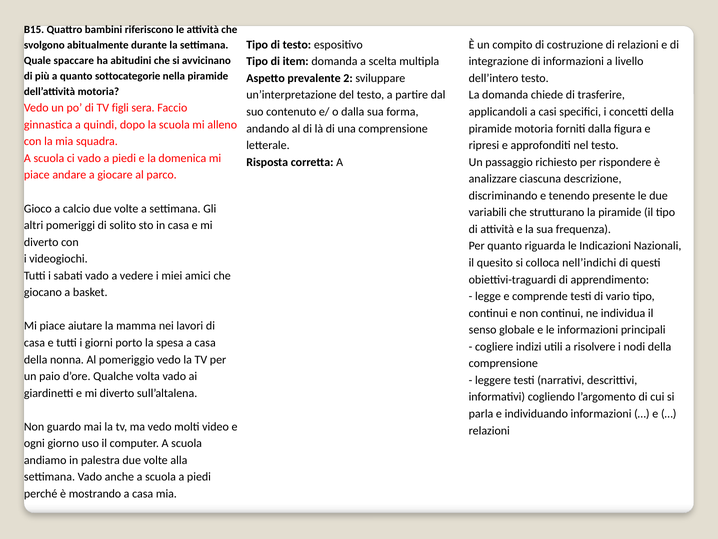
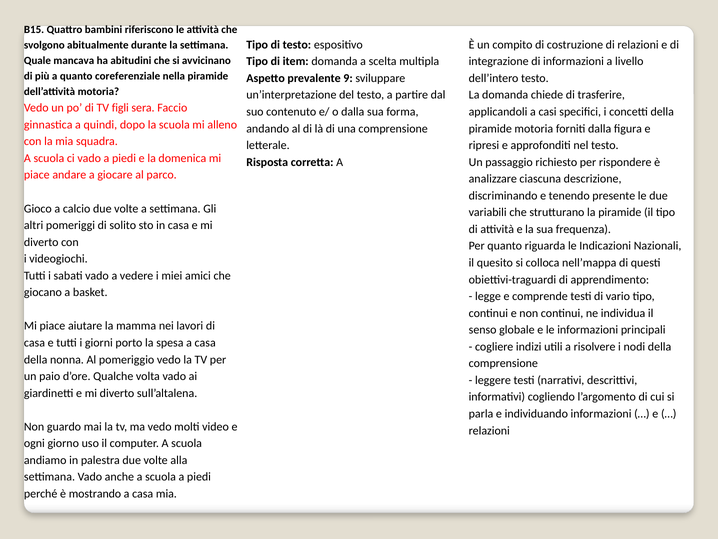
spaccare: spaccare -> mancava (74, 60)
sottocategorie: sottocategorie -> coreferenziale (128, 76)
2: 2 -> 9 (348, 78)
nell’indichi: nell’indichi -> nell’mappa (589, 263)
